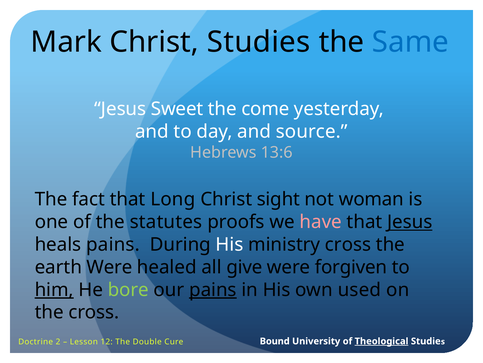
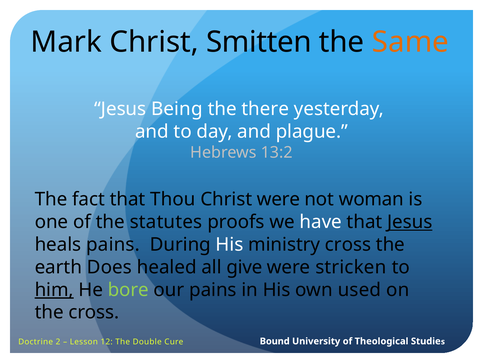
Christ Studies: Studies -> Smitten (259, 42)
Same colour: blue -> orange (410, 42)
Sweet: Sweet -> Being (177, 109)
come: come -> there (265, 109)
source: source -> plague (312, 131)
13:6: 13:6 -> 13:2 (277, 152)
Long: Long -> Thou (173, 199)
Christ sight: sight -> were (278, 199)
have colour: pink -> white (321, 222)
earth Were: Were -> Does (109, 267)
forgiven: forgiven -> stricken (351, 267)
pains underline: present -> none (213, 289)
Theological underline: present -> none (382, 341)
